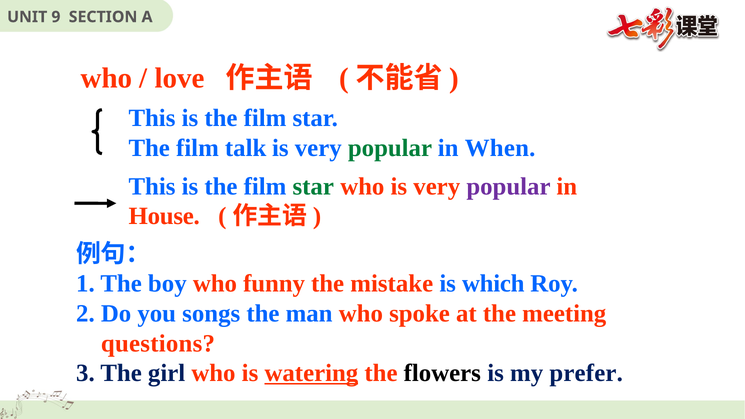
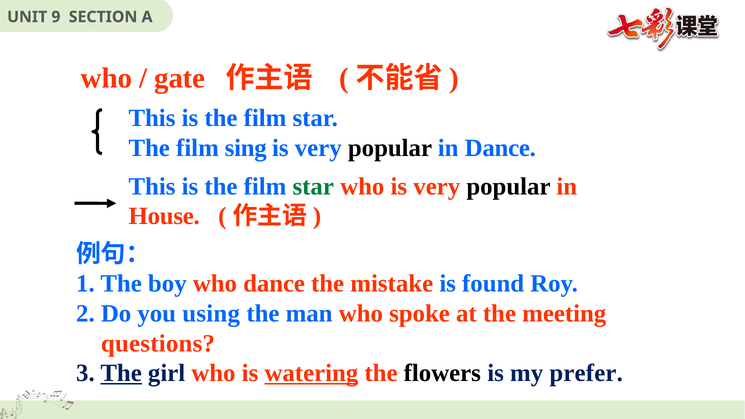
love: love -> gate (180, 78)
talk: talk -> sing (246, 148)
popular colour: green -> black (390, 148)
in When: When -> Dance (500, 148)
popular colour: purple -> black (508, 186)
who funny: funny -> dance (274, 284)
which: which -> found (493, 284)
songs: songs -> using (211, 314)
The underline: none -> present (121, 373)
